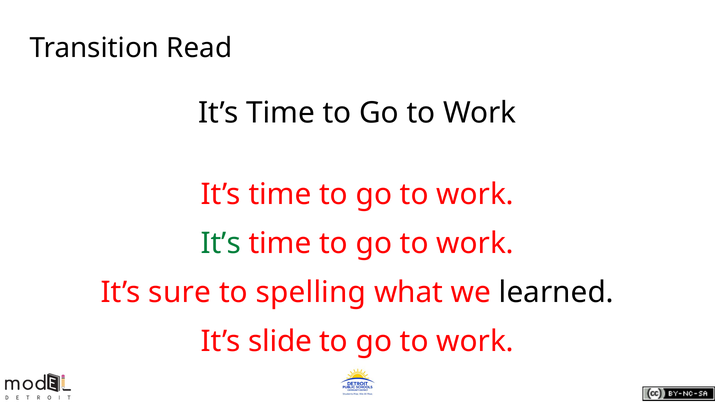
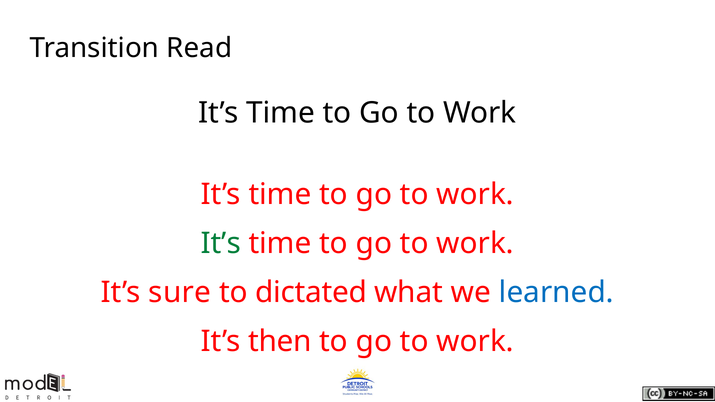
spelling: spelling -> dictated (311, 293)
learned colour: black -> blue (556, 293)
slide: slide -> then (280, 342)
